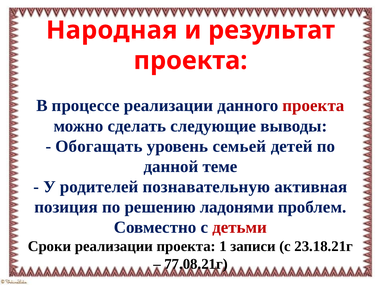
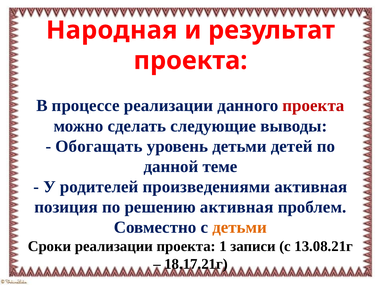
уровень семьей: семьей -> детьми (240, 147)
познавательную: познавательную -> произведениями (206, 187)
решению ладонями: ладонями -> активная (237, 208)
детьми colour: red -> orange (240, 228)
23.18.21г: 23.18.21г -> 13.08.21г (324, 247)
77.08.21г: 77.08.21г -> 18.17.21г (196, 265)
